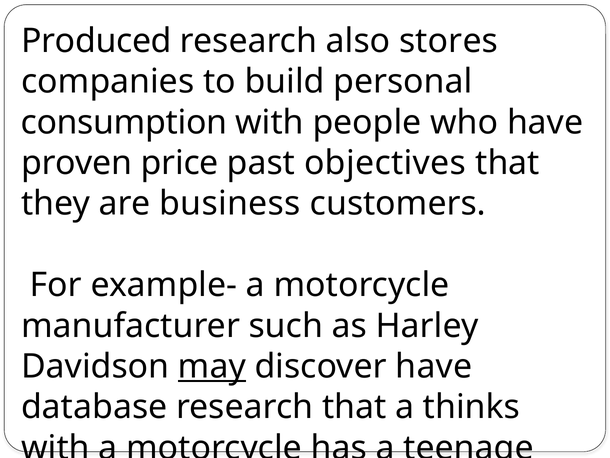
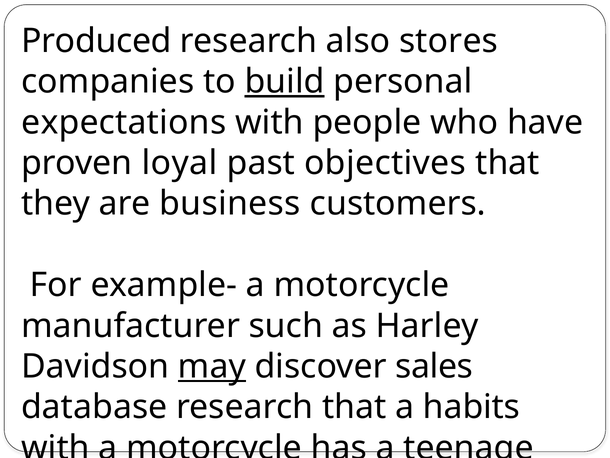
build underline: none -> present (285, 82)
consumption: consumption -> expectations (124, 122)
price: price -> loyal (179, 163)
discover have: have -> sales (434, 366)
thinks: thinks -> habits (471, 407)
